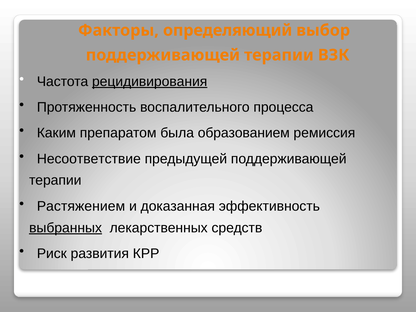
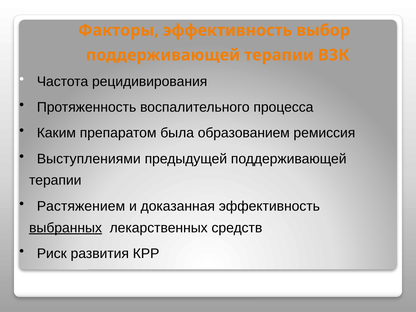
Факторы определяющий: определяющий -> эффективность (228, 30)
рецидивирования underline: present -> none (150, 81)
Несоответствие: Несоответствие -> Выступлениями (89, 159)
